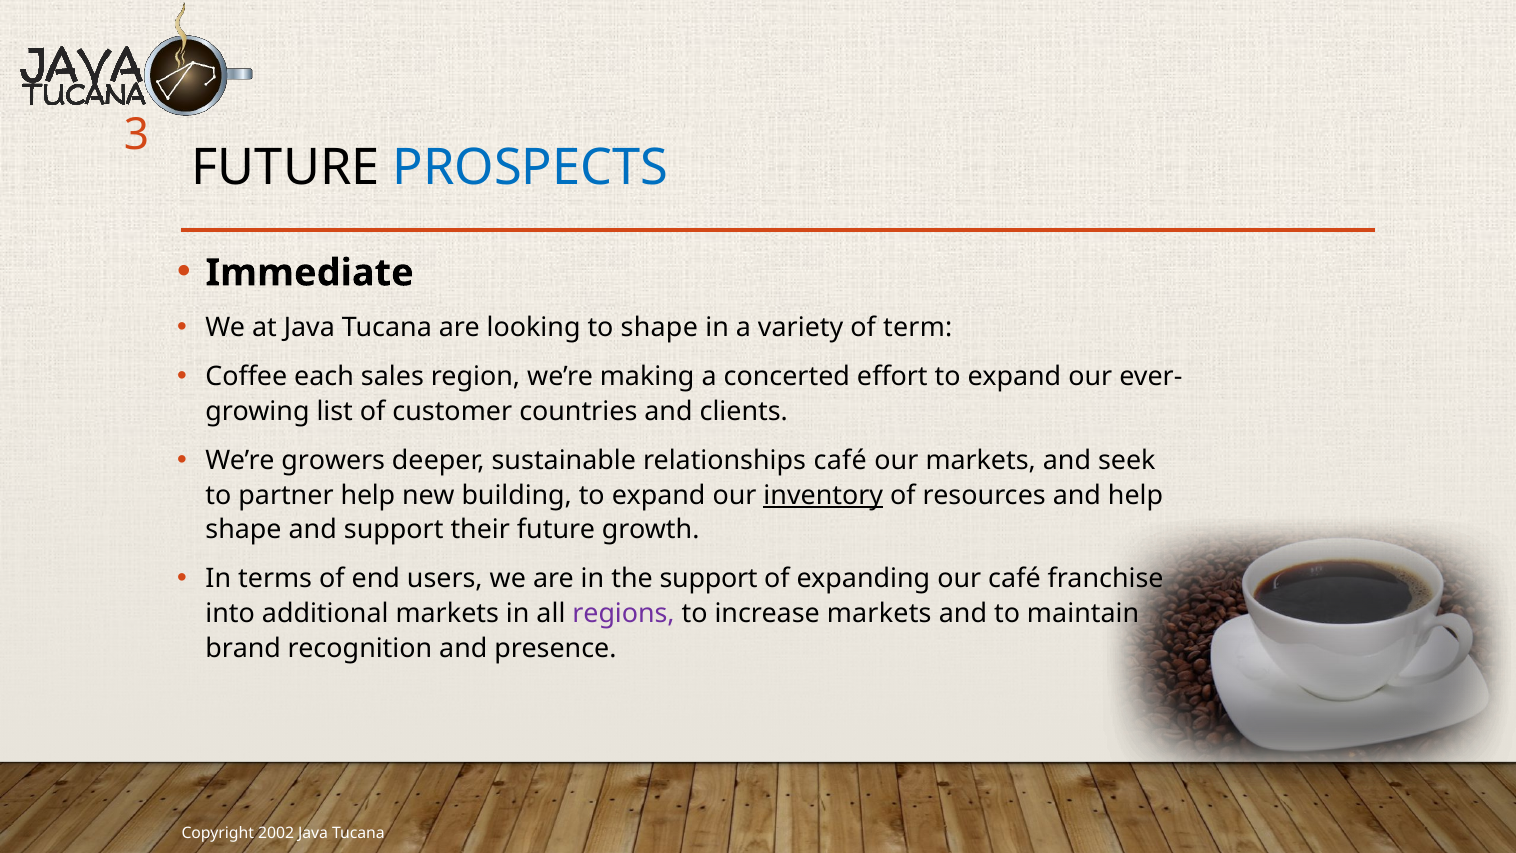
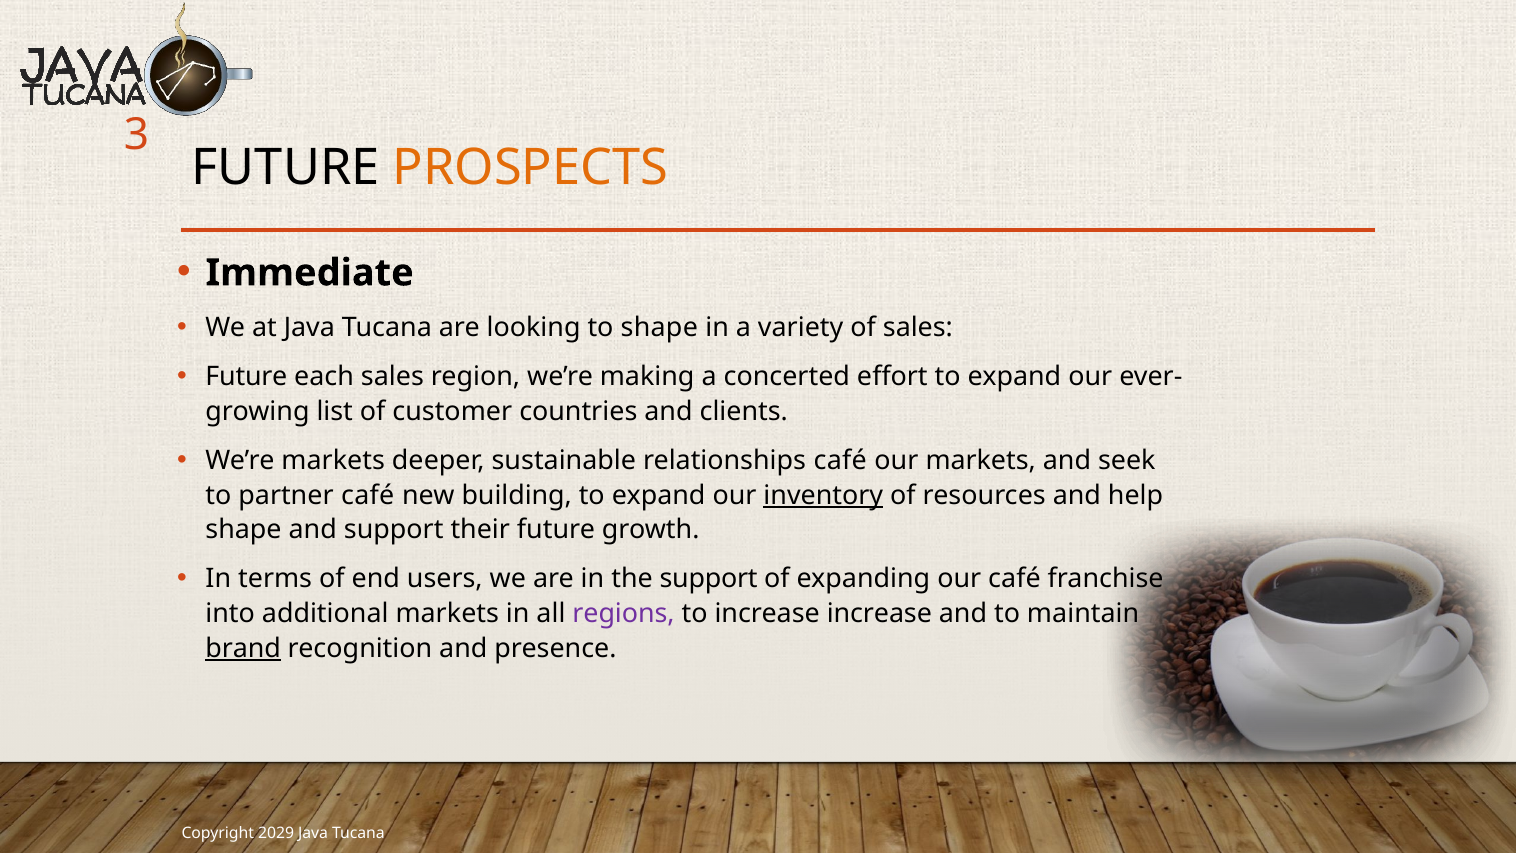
PROSPECTS colour: blue -> orange (531, 168)
of term: term -> sales (918, 328)
Coffee: Coffee -> Future (246, 377)
We’re growers: growers -> markets (333, 460)
partner help: help -> café (368, 495)
increase markets: markets -> increase (879, 614)
brand underline: none -> present (243, 648)
2002: 2002 -> 2029 (276, 833)
